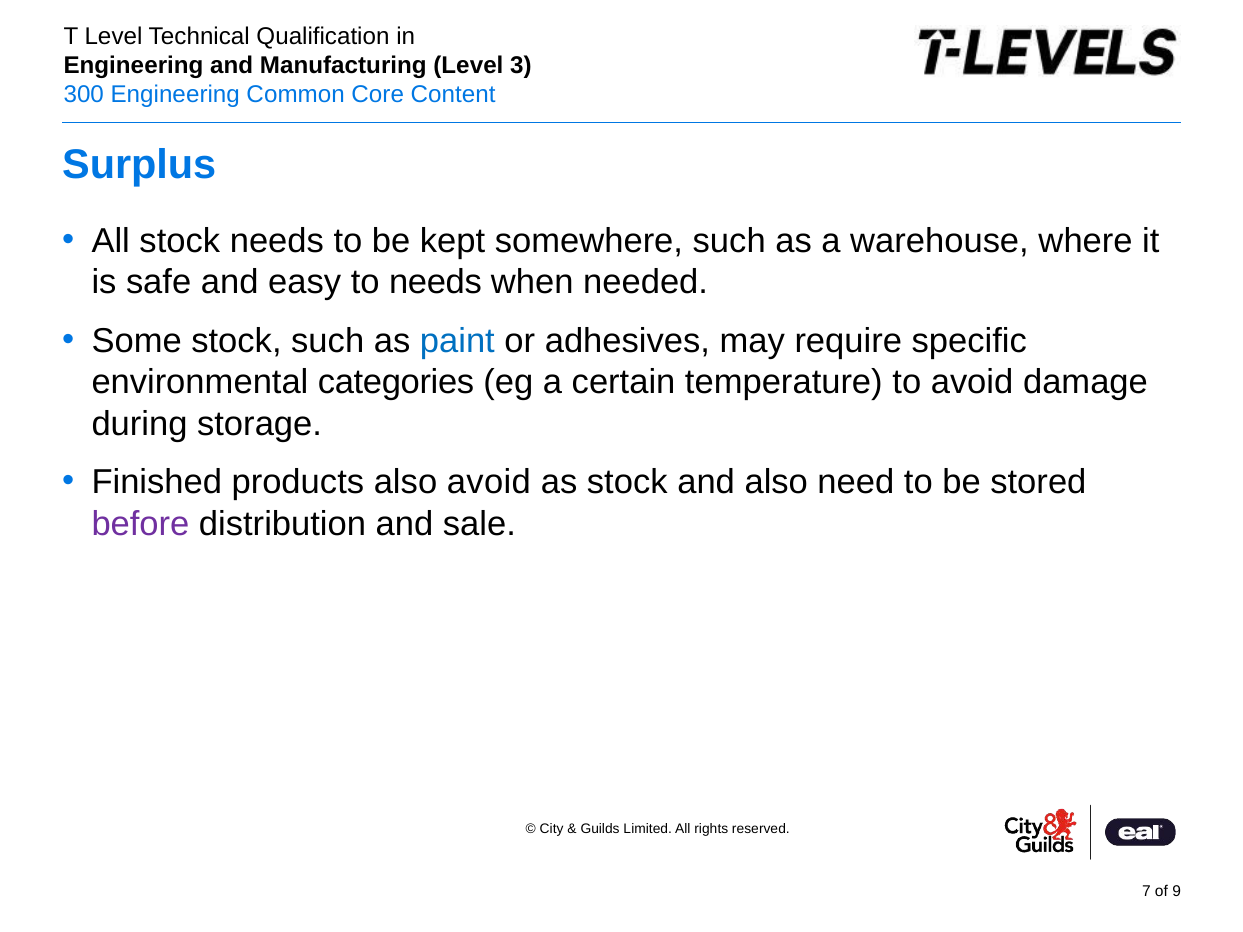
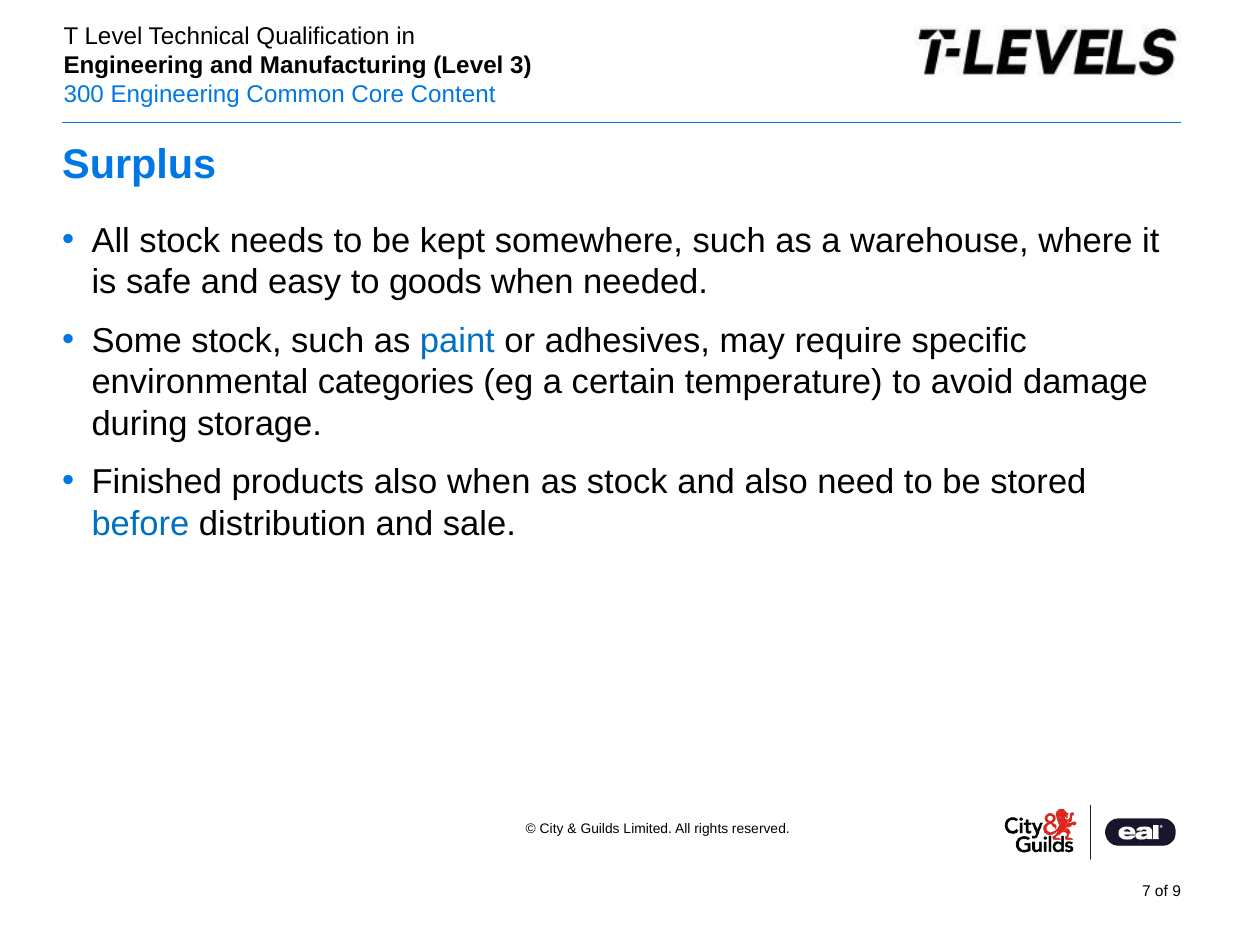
to needs: needs -> goods (435, 282)
also avoid: avoid -> when (489, 483)
before colour: purple -> blue (140, 524)
